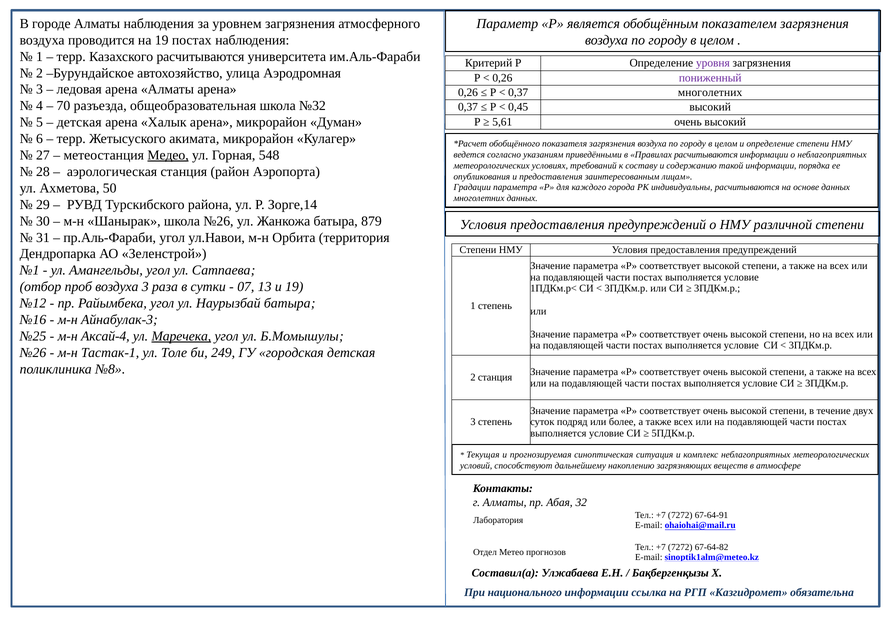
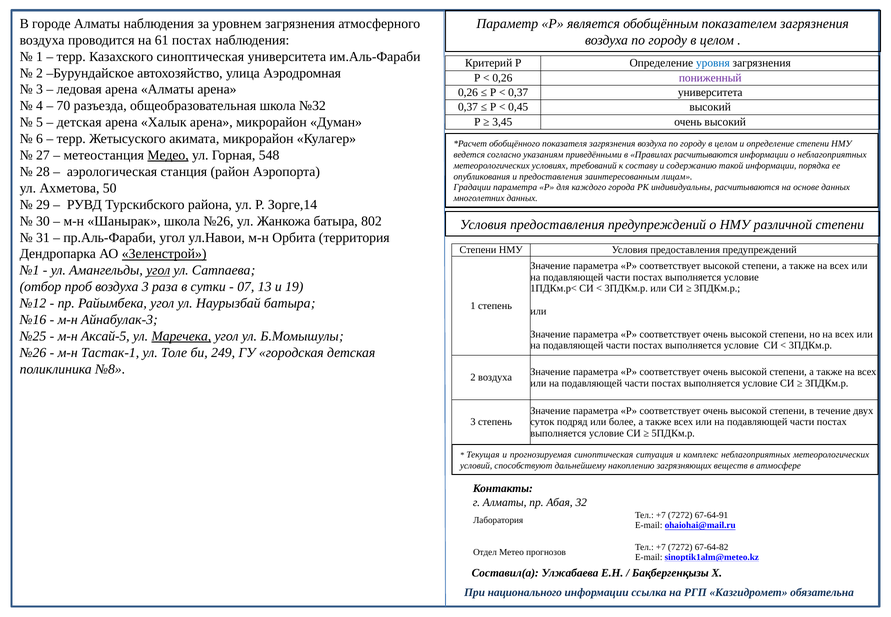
на 19: 19 -> 61 (162, 40)
Казахского расчитываются: расчитываются -> синоптическая (200, 57)
уровня colour: purple -> blue (713, 63)
0,37 многолетних: многолетних -> университета (710, 92)
5,61: 5,61 -> 3,45 (502, 122)
879: 879 -> 802 (371, 221)
Зеленстрой underline: none -> present (164, 254)
угол underline: none -> present (158, 270)
Аксай-4: Аксай-4 -> Аксай-5 (105, 336)
2 станция: станция -> воздуха (495, 377)
